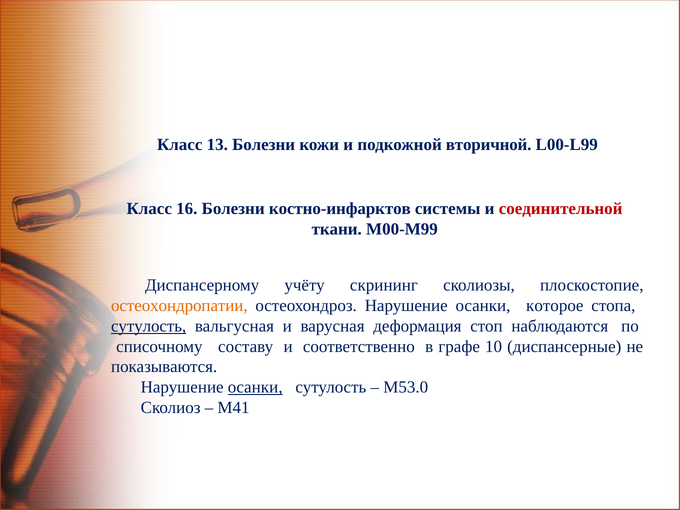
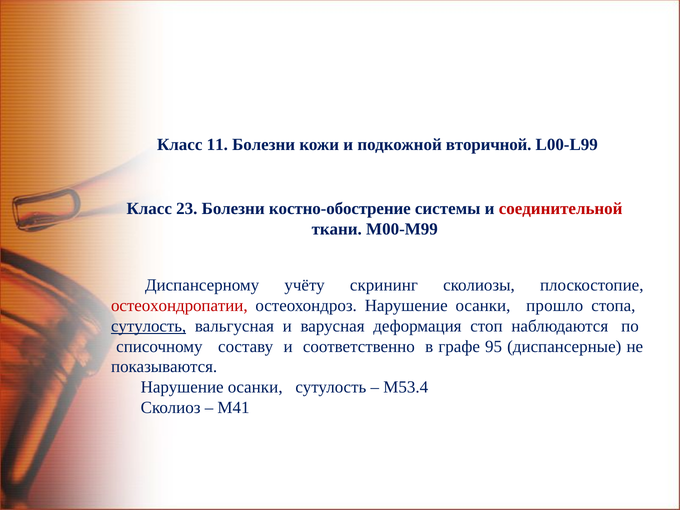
13: 13 -> 11 (217, 145)
16: 16 -> 23 (187, 209)
костно-инфарктов: костно-инфарктов -> костно-обострение (340, 209)
остеохондропатии colour: orange -> red (179, 306)
которое: которое -> прошло (555, 306)
10: 10 -> 95 (494, 346)
осанки underline: present -> none (255, 387)
М53.0: М53.0 -> М53.4 (406, 387)
